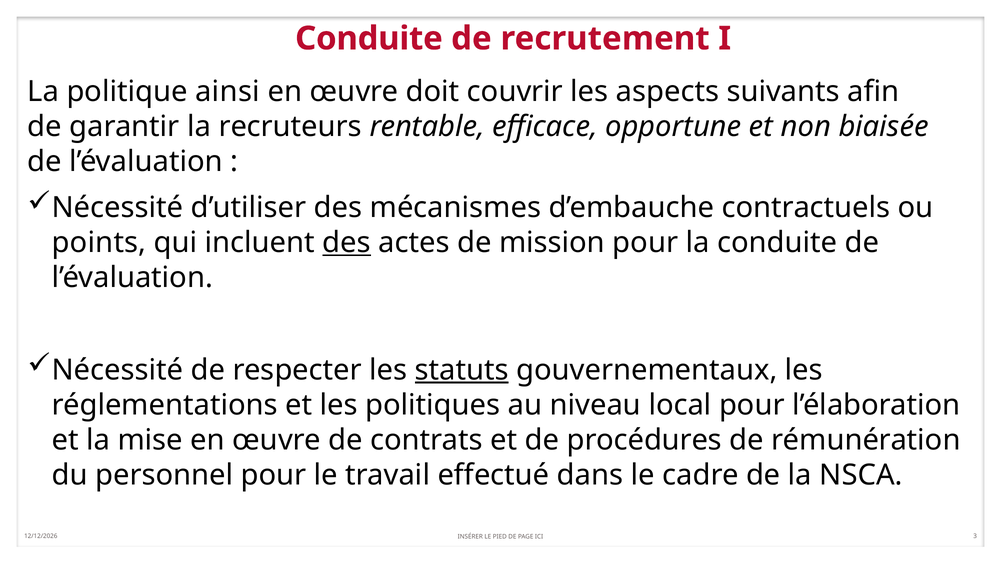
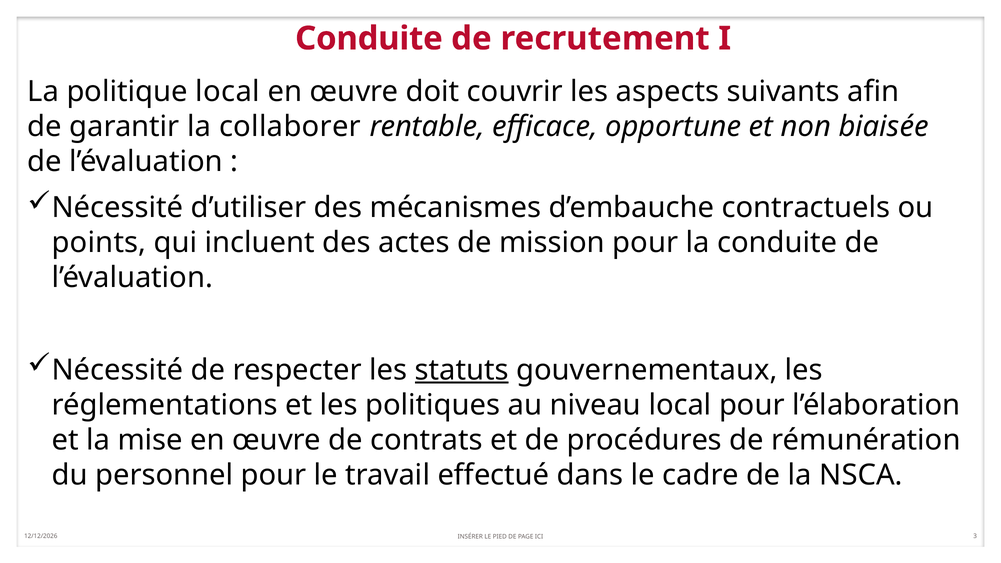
politique ainsi: ainsi -> local (228, 92)
recruteurs: recruteurs -> collaborer (290, 127)
des underline: present -> none (347, 243)
